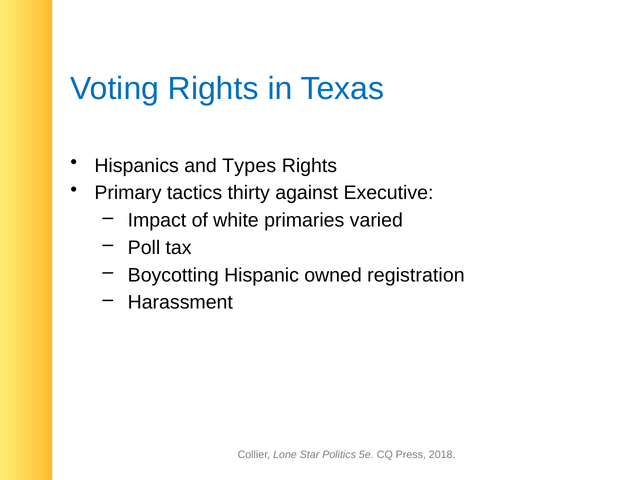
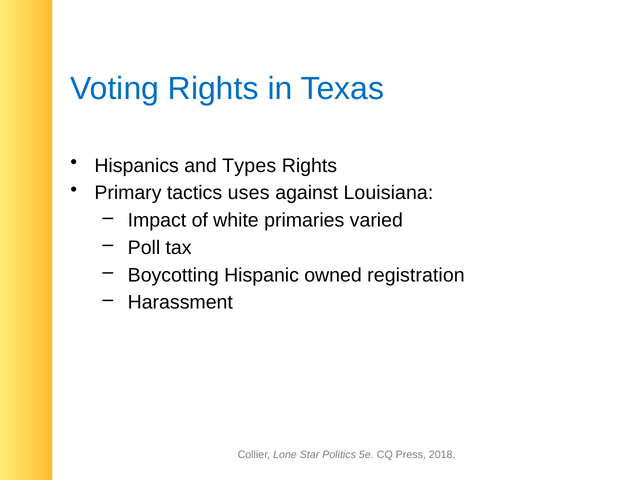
thirty: thirty -> uses (249, 193)
Executive: Executive -> Louisiana (388, 193)
